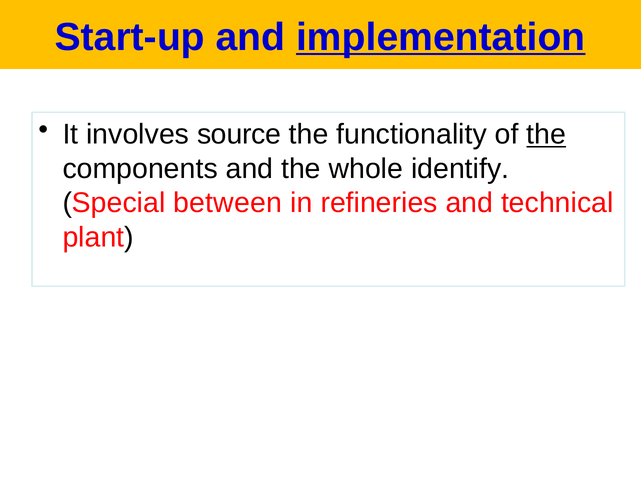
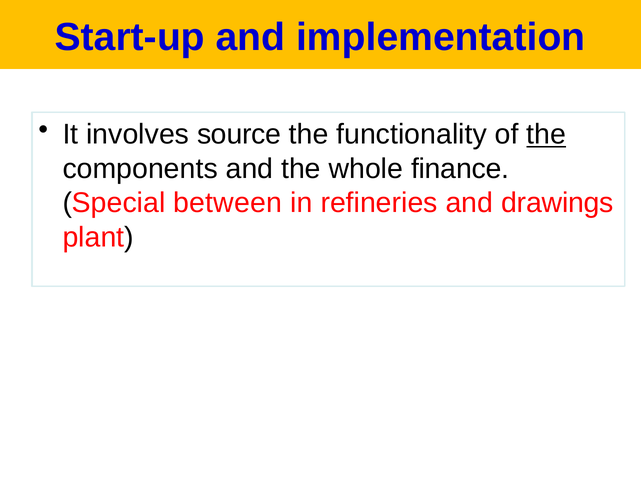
implementation underline: present -> none (441, 37)
identify: identify -> finance (460, 169)
technical: technical -> drawings (557, 203)
